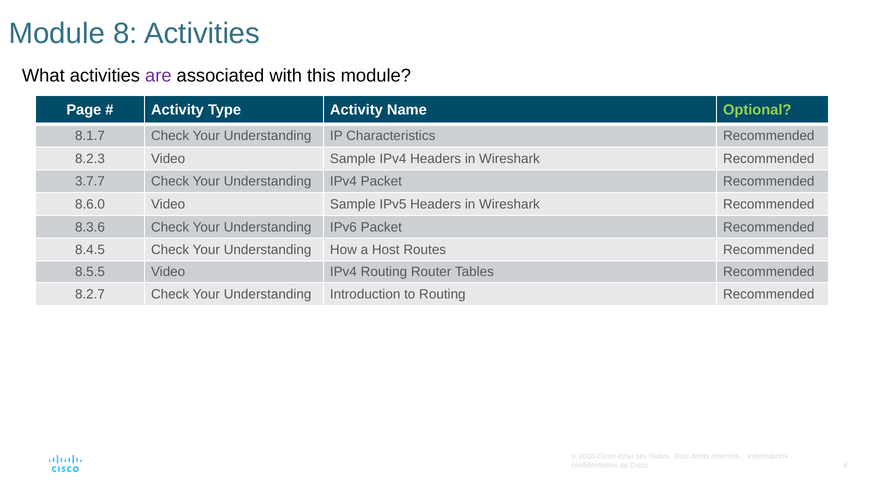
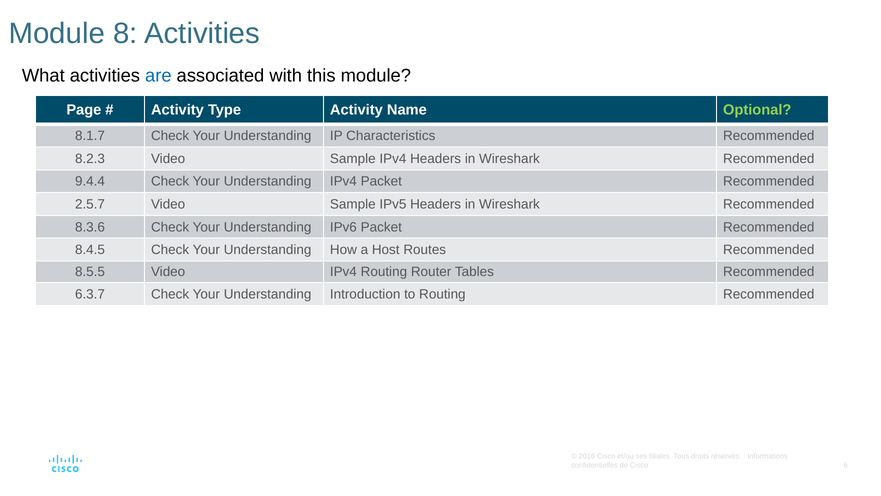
are colour: purple -> blue (158, 75)
3.7.7: 3.7.7 -> 9.4.4 (90, 181)
8.6.0: 8.6.0 -> 2.5.7 (90, 204)
8.2.7: 8.2.7 -> 6.3.7 (90, 294)
